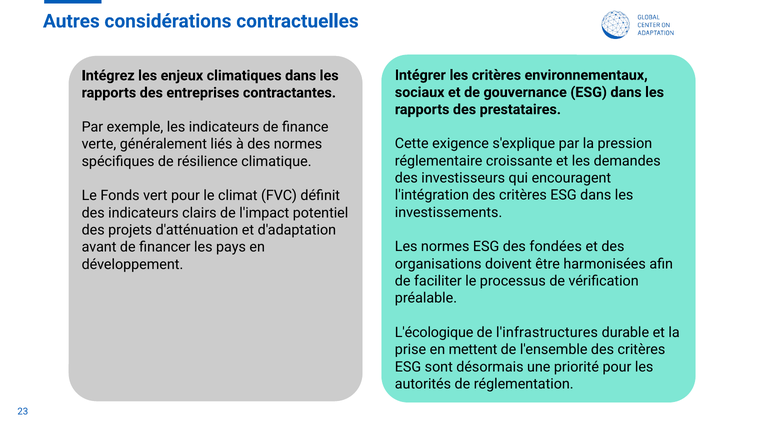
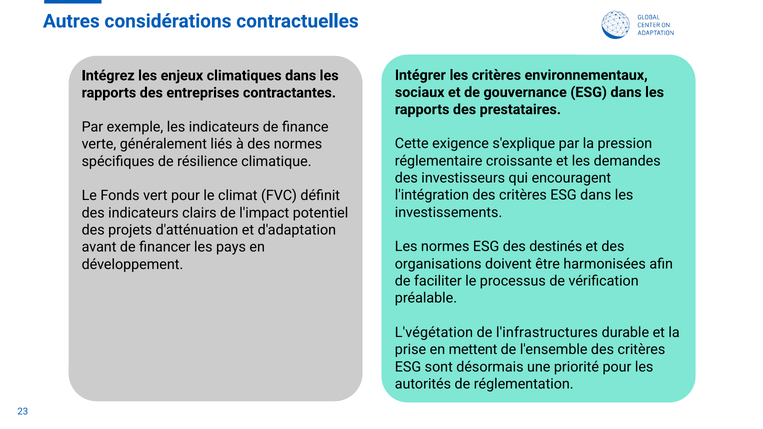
fondées: fondées -> destinés (556, 247)
L'écologique: L'écologique -> L'végétation (434, 333)
